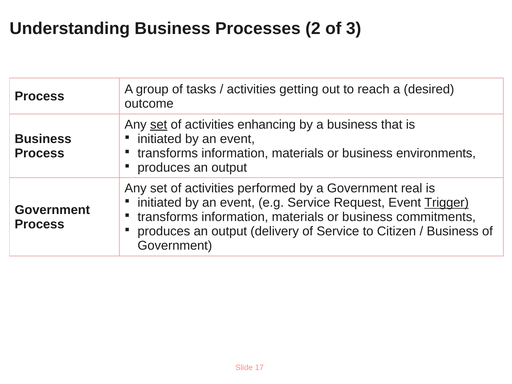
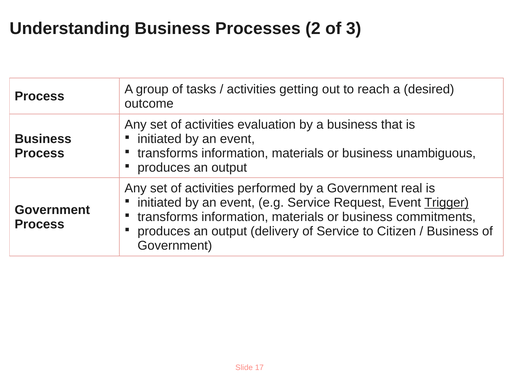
set underline: present -> none (159, 125)
enhancing: enhancing -> evaluation (267, 125)
environments: environments -> unambiguous (436, 153)
